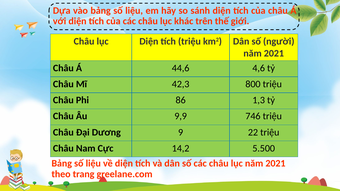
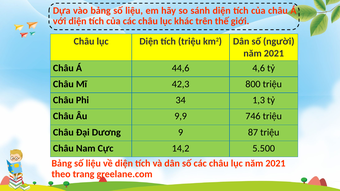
86: 86 -> 34 (181, 100)
22: 22 -> 87 (253, 132)
